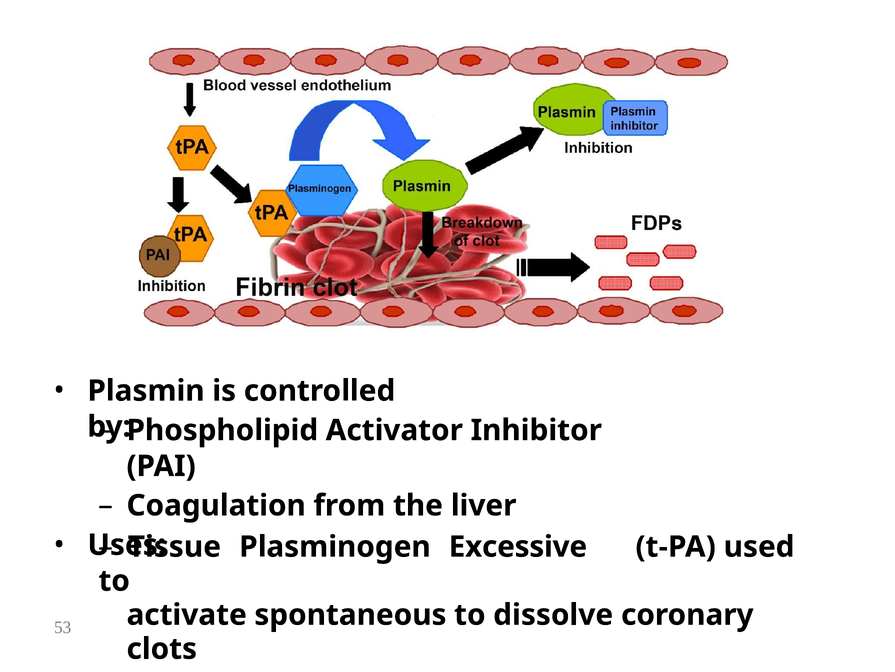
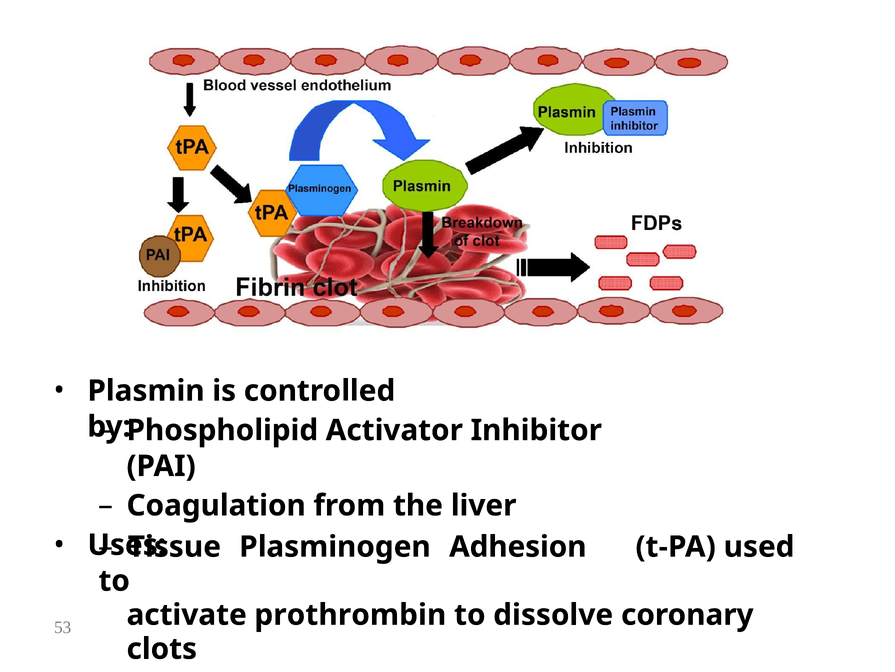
Excessive: Excessive -> Adhesion (518, 546)
spontaneous: spontaneous -> prothrombin (350, 614)
